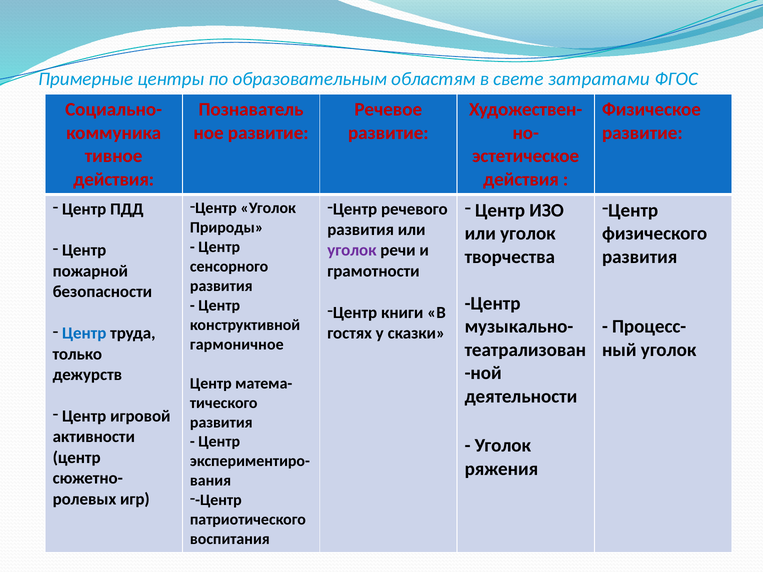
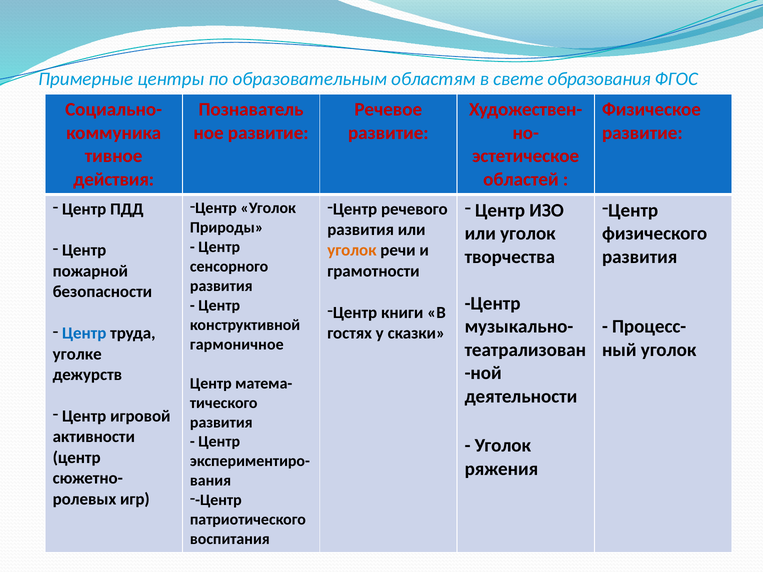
затратами: затратами -> образования (599, 79)
действия: действия -> областей (521, 179)
уголок colour: purple -> orange (352, 250)
только: только -> уголке (77, 354)
